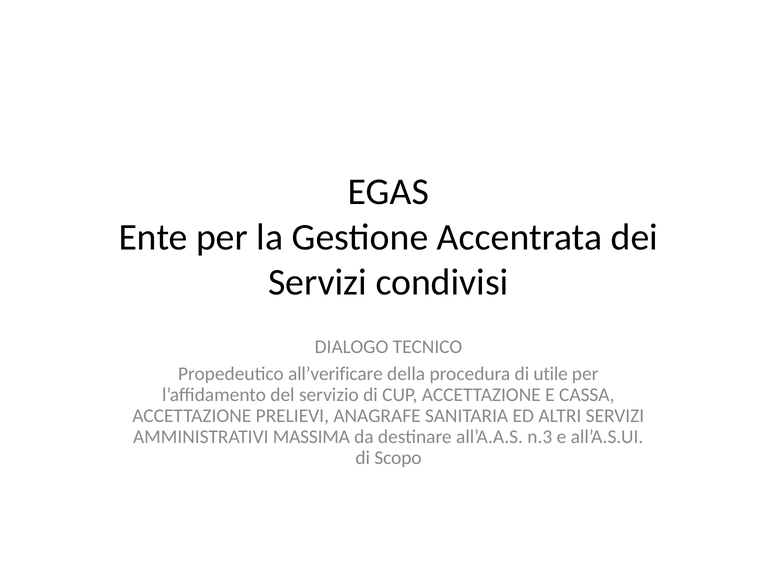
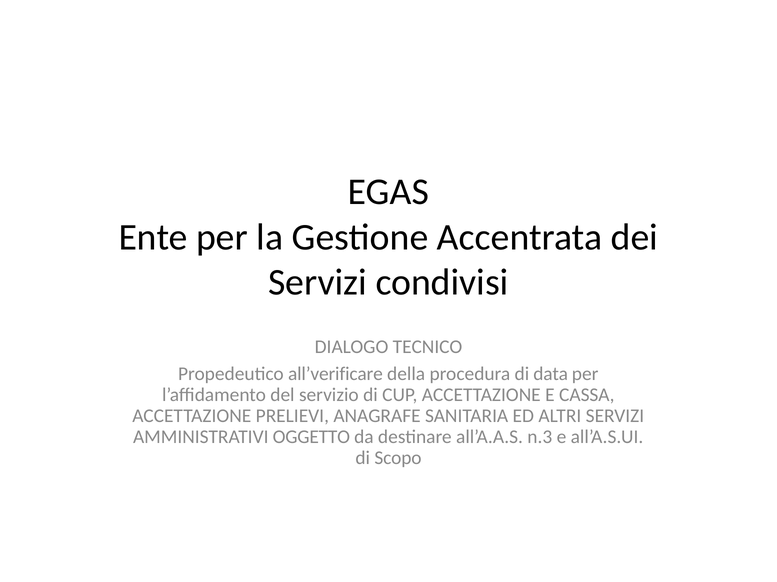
utile: utile -> data (551, 374)
MASSIMA: MASSIMA -> OGGETTO (311, 437)
